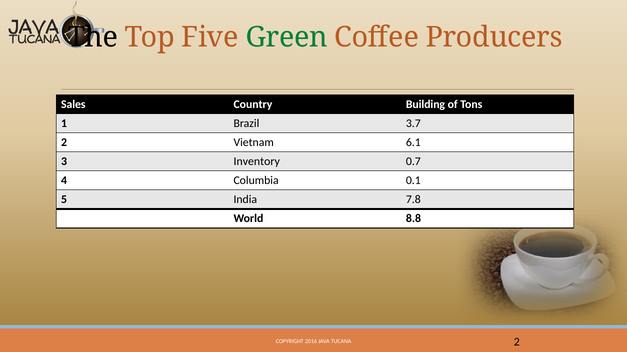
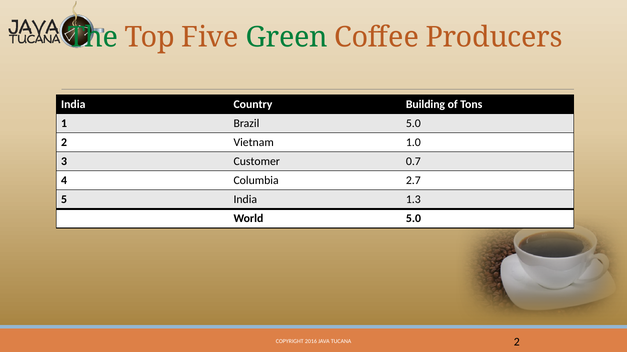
The colour: black -> green (93, 37)
Sales: Sales -> India (73, 105)
Brazil 3.7: 3.7 -> 5.0 (413, 124)
6.1: 6.1 -> 1.0 (413, 143)
Inventory: Inventory -> Customer (257, 162)
0.1: 0.1 -> 2.7 (413, 181)
7.8: 7.8 -> 1.3 (413, 200)
World 8.8: 8.8 -> 5.0 (413, 219)
